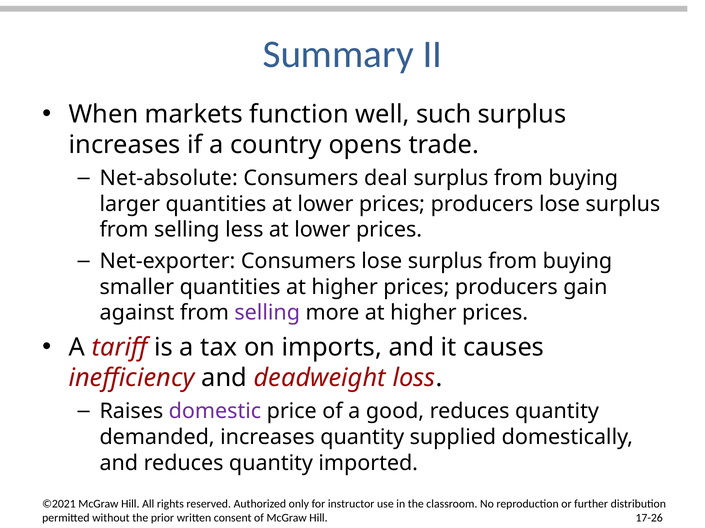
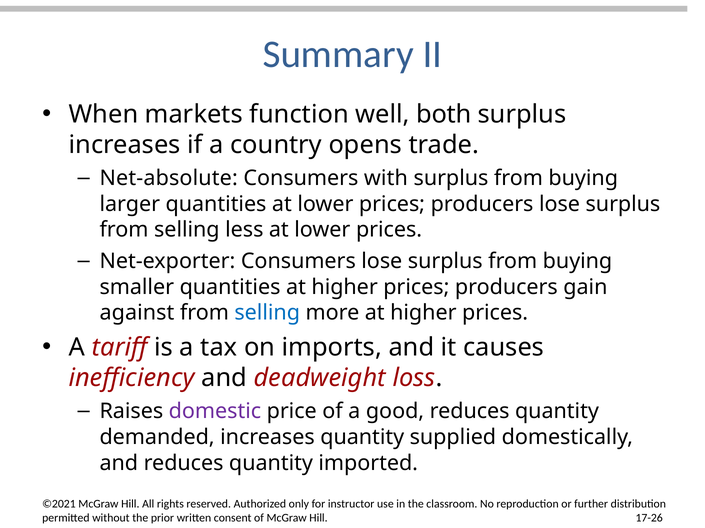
such: such -> both (444, 115)
deal: deal -> with (386, 179)
selling colour: purple -> blue (267, 313)
